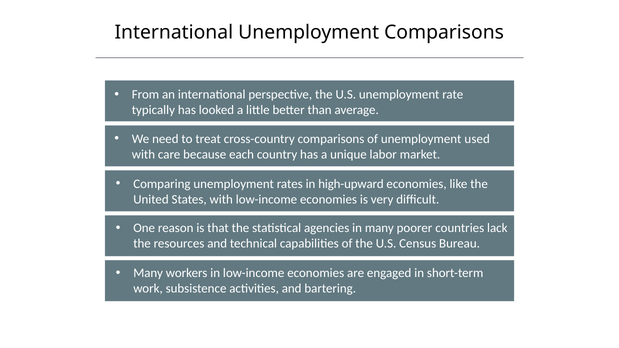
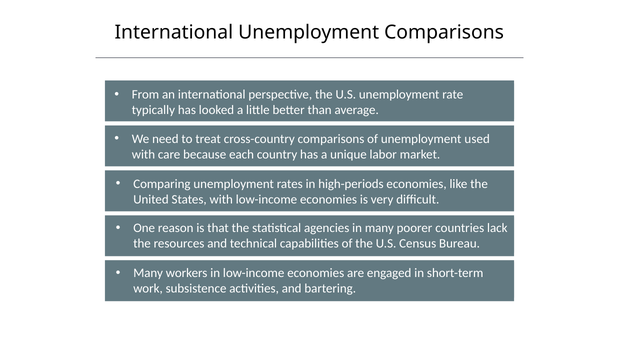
high-upward: high-upward -> high-periods (351, 184)
